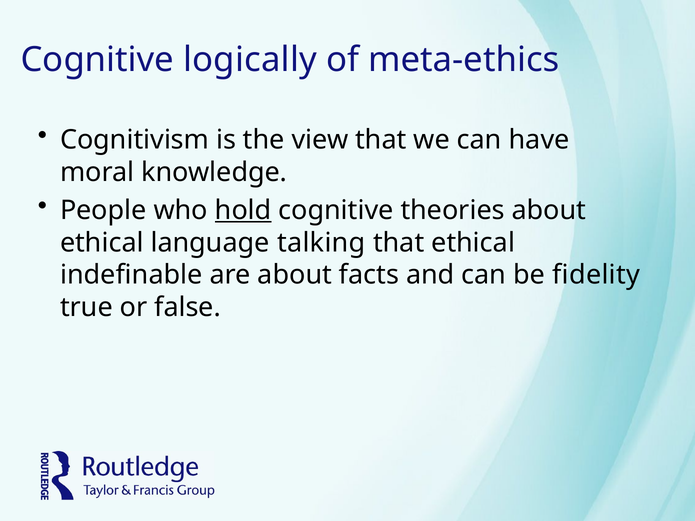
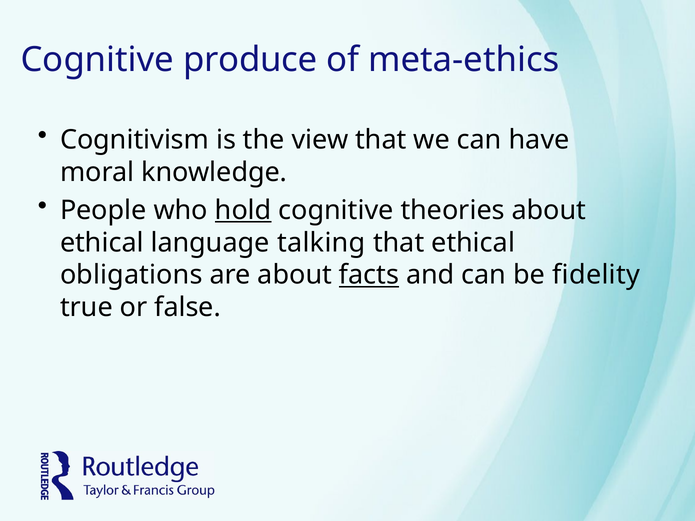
logically: logically -> produce (250, 60)
indefinable: indefinable -> obligations (131, 275)
facts underline: none -> present (369, 275)
